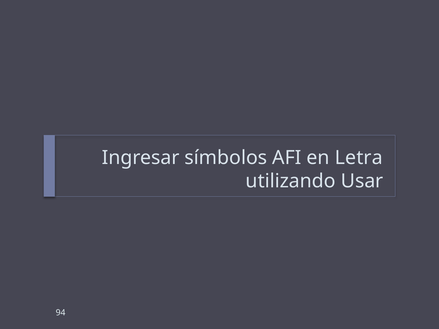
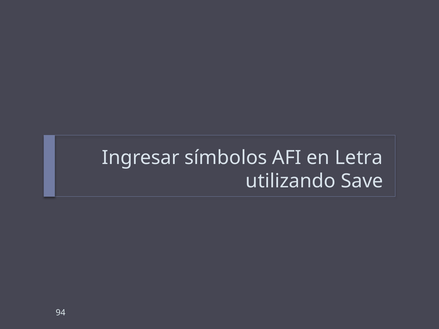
Usar: Usar -> Save (362, 181)
